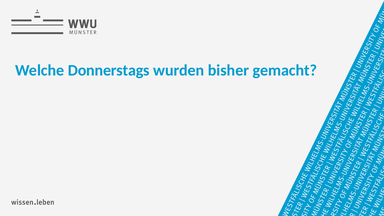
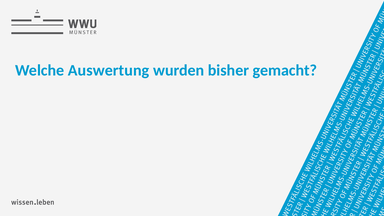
Donnerstags: Donnerstags -> Auswertung (109, 70)
